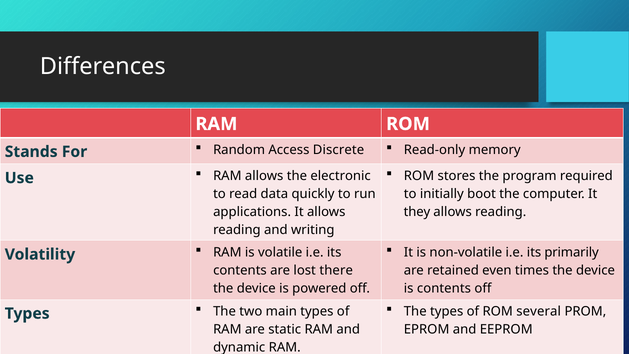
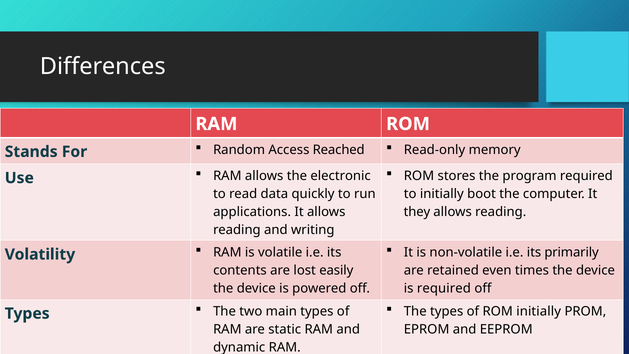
Discrete: Discrete -> Reached (339, 150)
there: there -> easily (336, 270)
is contents: contents -> required (444, 288)
ROM several: several -> initially (539, 311)
